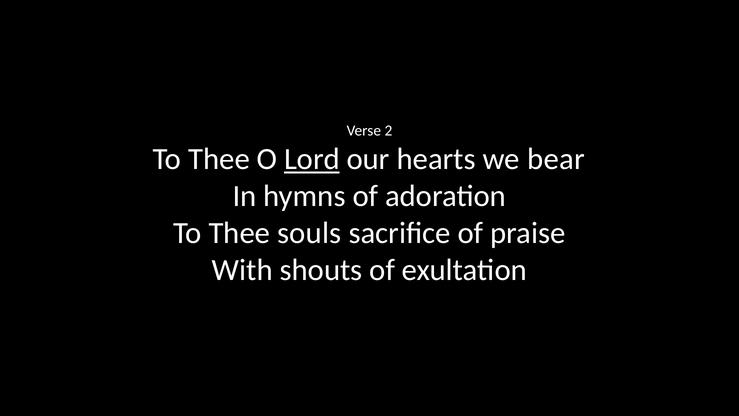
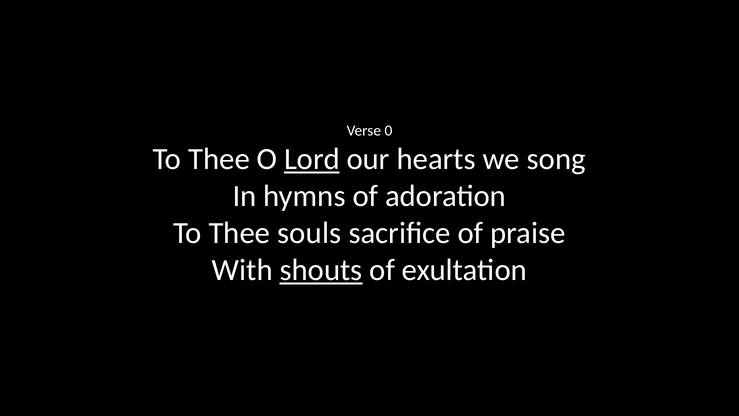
2: 2 -> 0 (388, 130)
bear: bear -> song (556, 159)
shouts underline: none -> present (321, 270)
